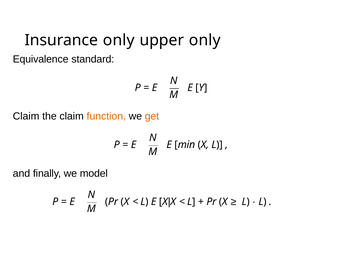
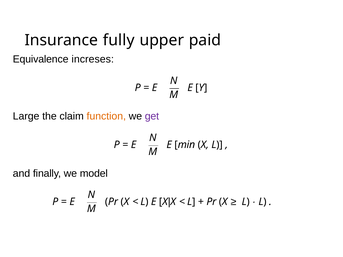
Insurance only: only -> fully (119, 40)
upper only: only -> paid (205, 40)
standard: standard -> increses (93, 59)
Claim: Claim -> Large (26, 117)
get colour: orange -> purple (152, 117)
